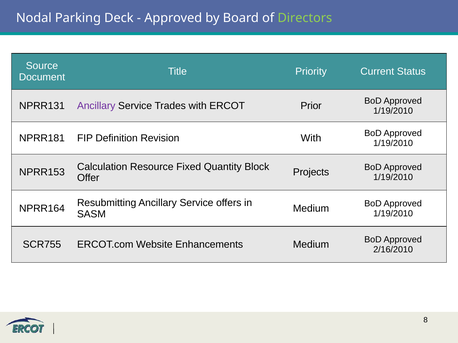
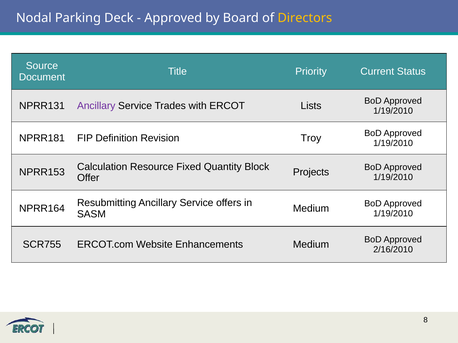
Directors colour: light green -> yellow (305, 18)
Prior: Prior -> Lists (311, 106)
Revision With: With -> Troy (311, 138)
